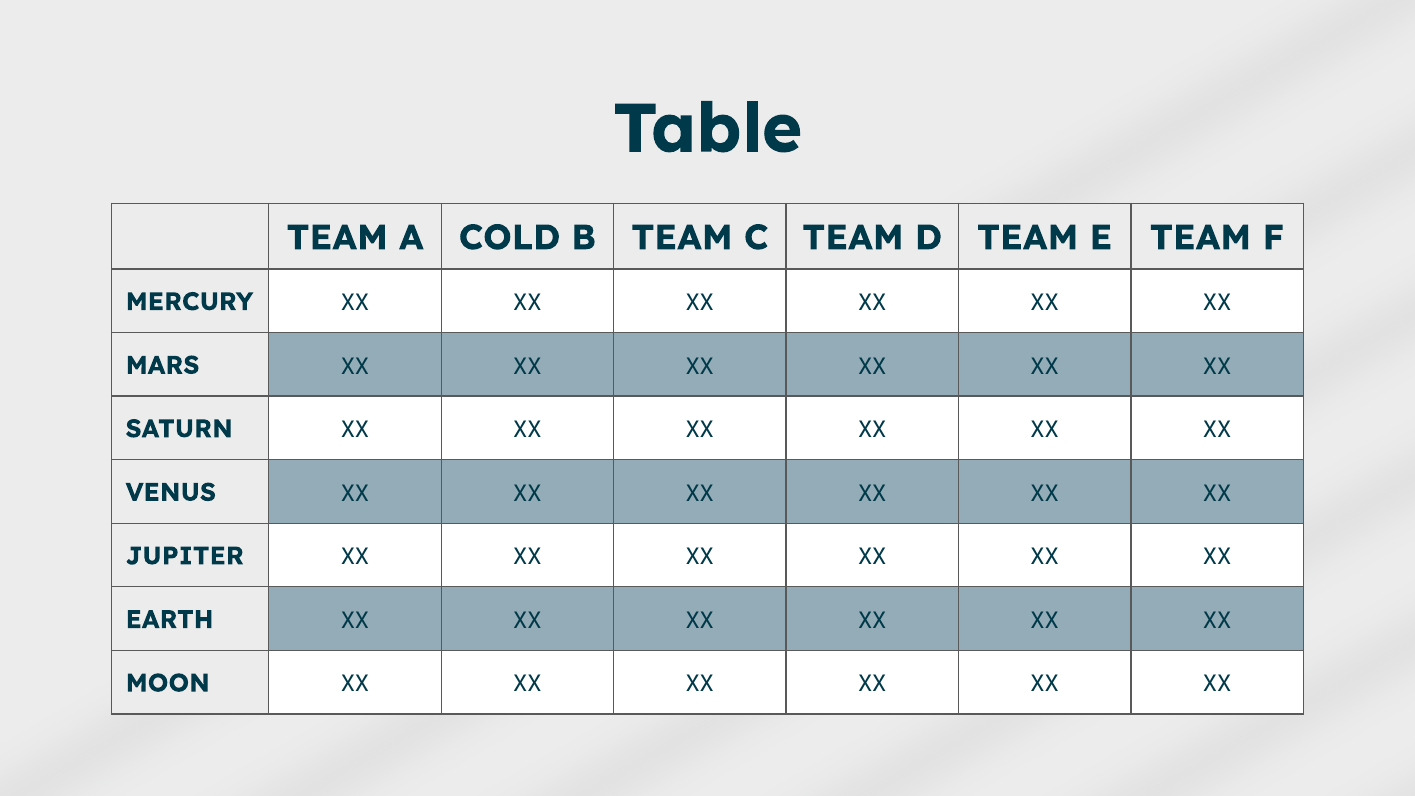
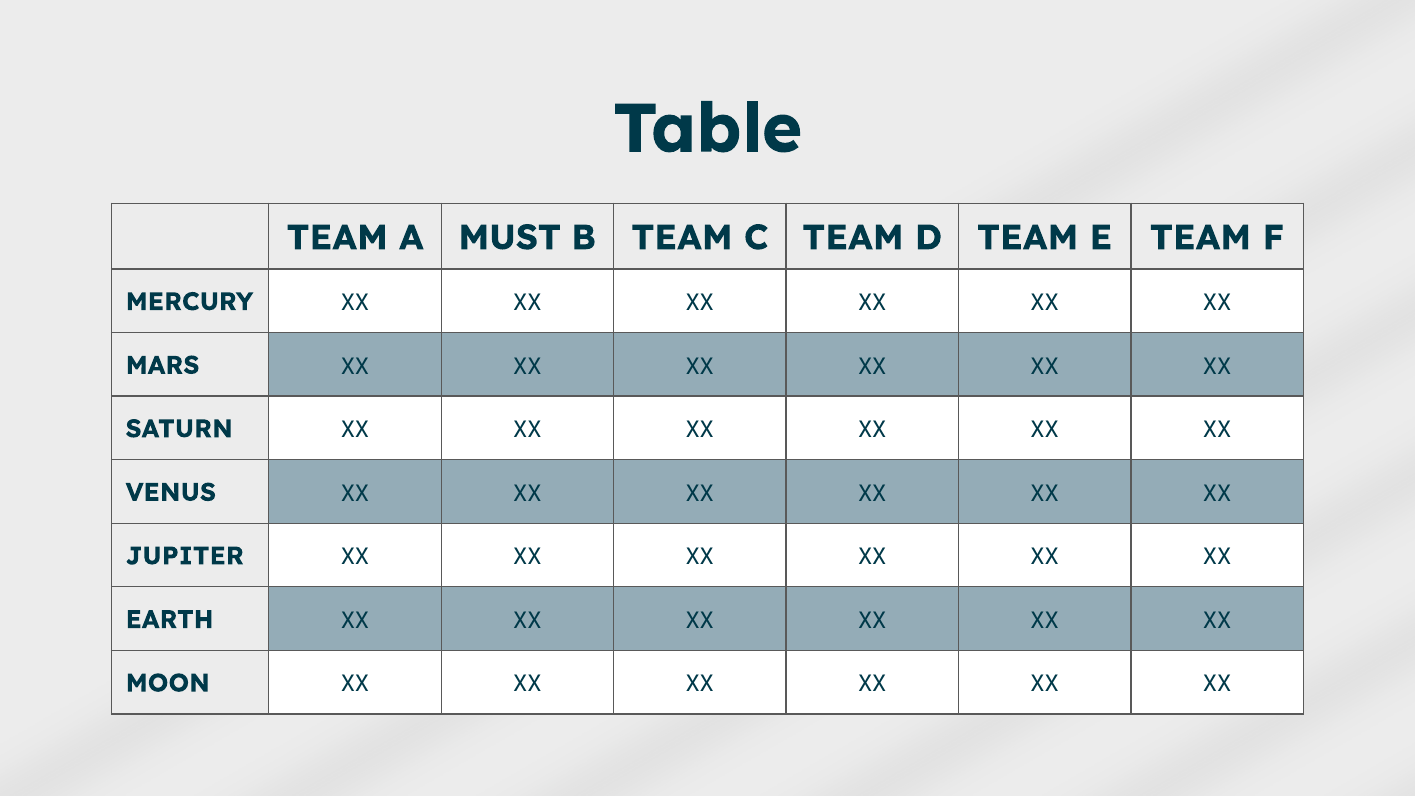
COLD: COLD -> MUST (510, 238)
